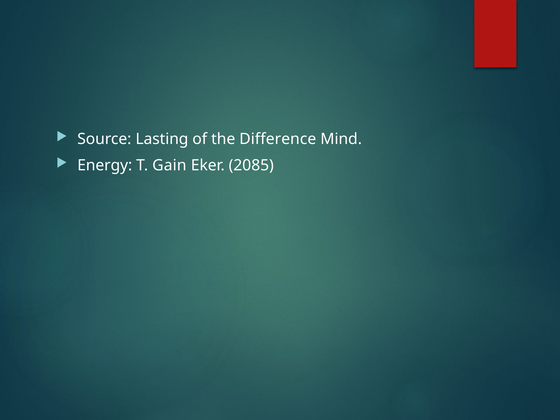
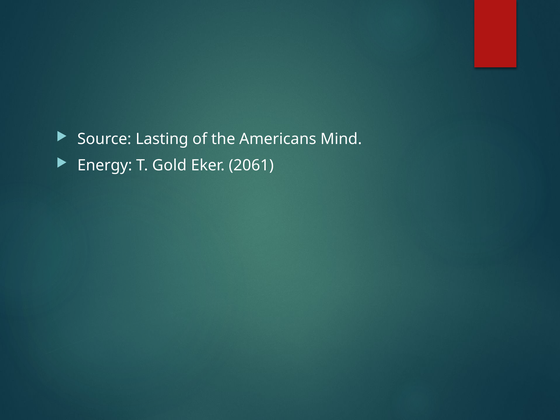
Difference: Difference -> Americans (278, 139)
Gain: Gain -> Gold (169, 165)
2085: 2085 -> 2061 (251, 165)
